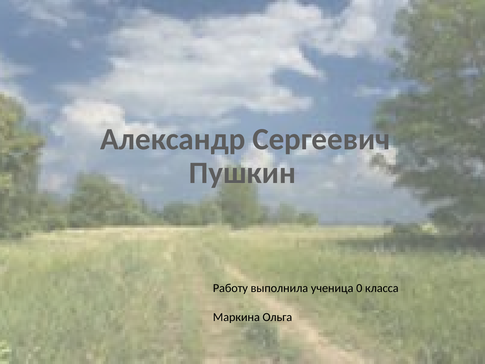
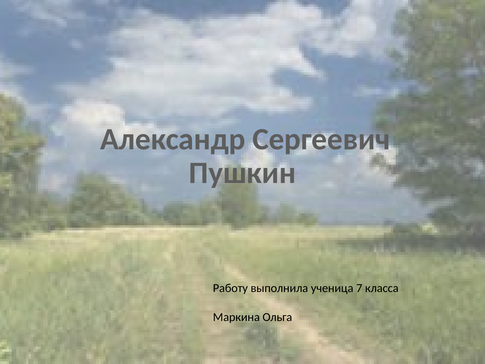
0: 0 -> 7 (359, 288)
